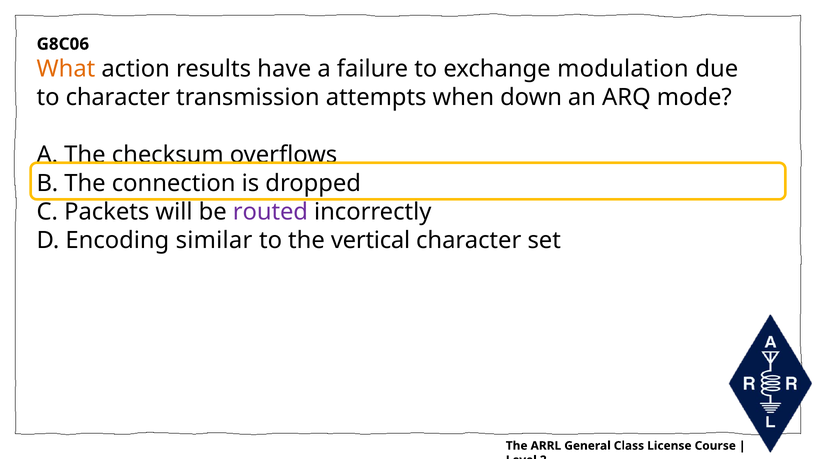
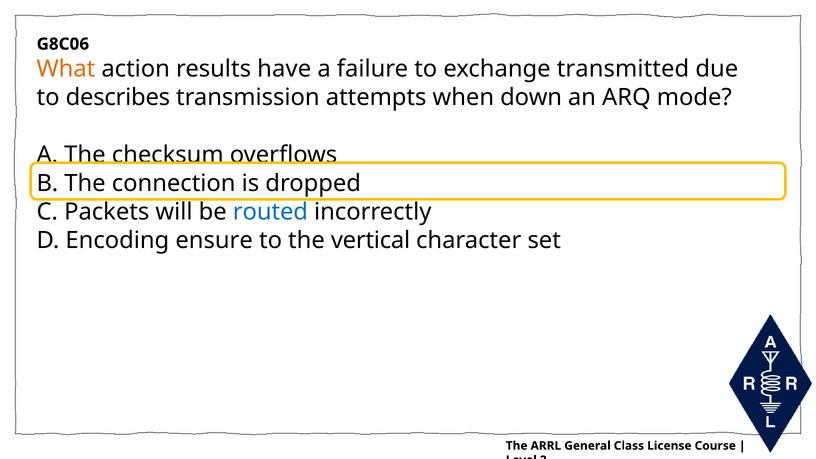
modulation: modulation -> transmitted (623, 69)
to character: character -> describes (118, 98)
routed colour: purple -> blue (270, 212)
similar: similar -> ensure (214, 241)
